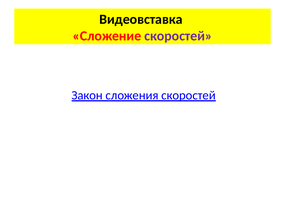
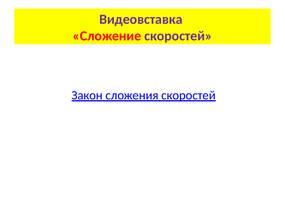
Видеовставка colour: black -> purple (141, 19)
